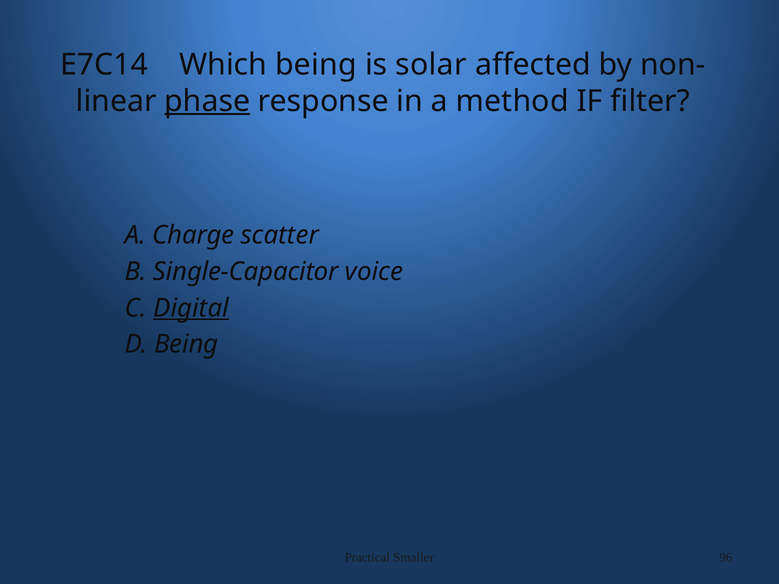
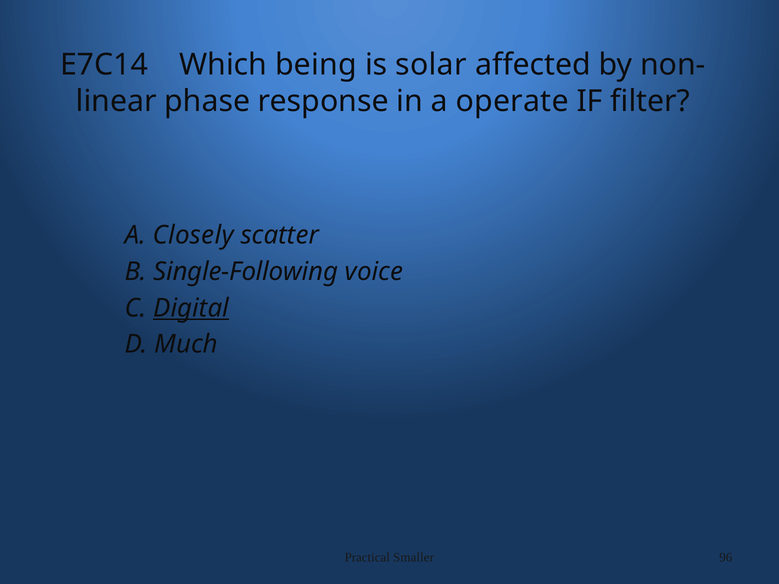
phase underline: present -> none (207, 101)
method: method -> operate (512, 101)
Charge: Charge -> Closely (193, 236)
Single-Capacitor: Single-Capacitor -> Single-Following (246, 272)
D Being: Being -> Much (186, 345)
